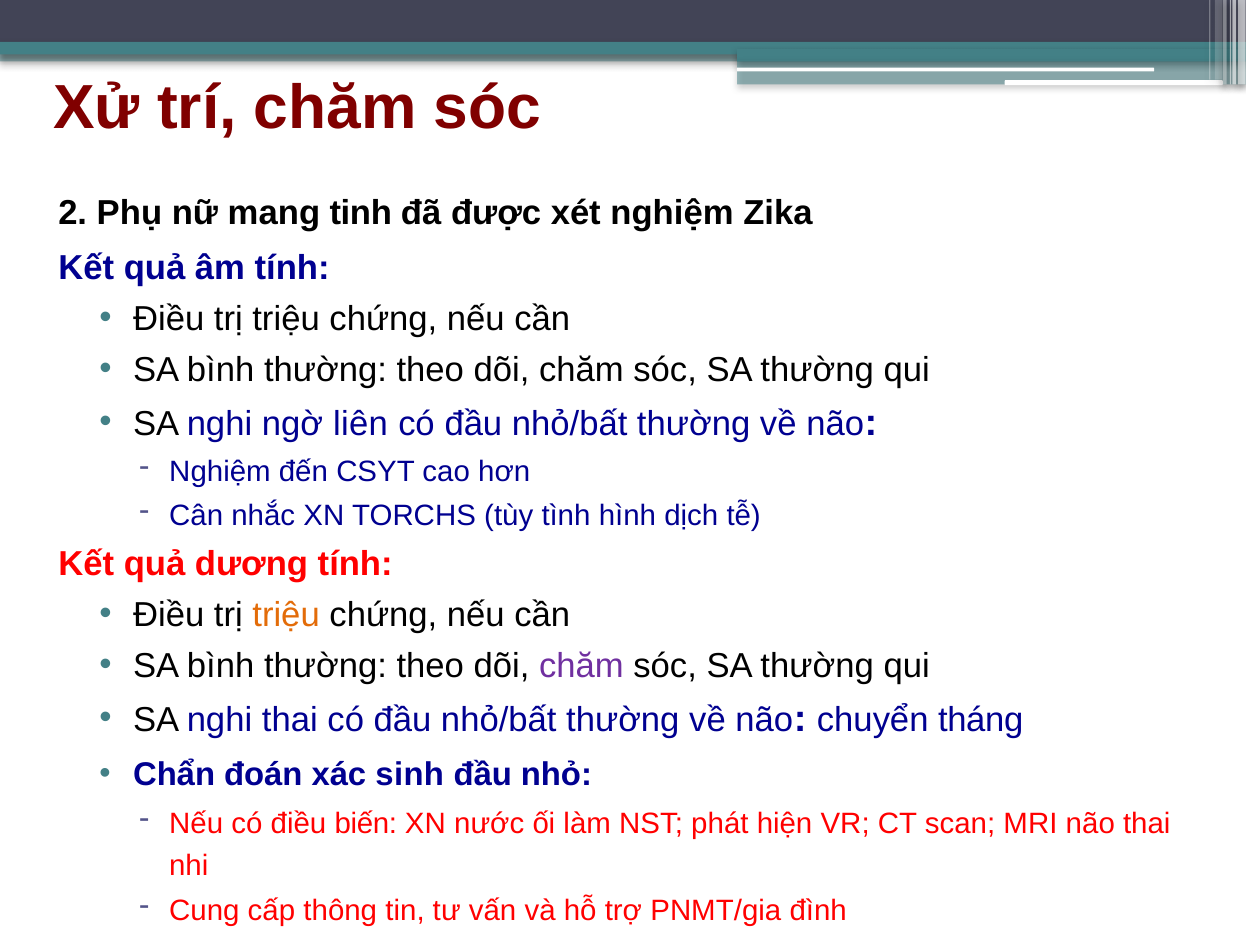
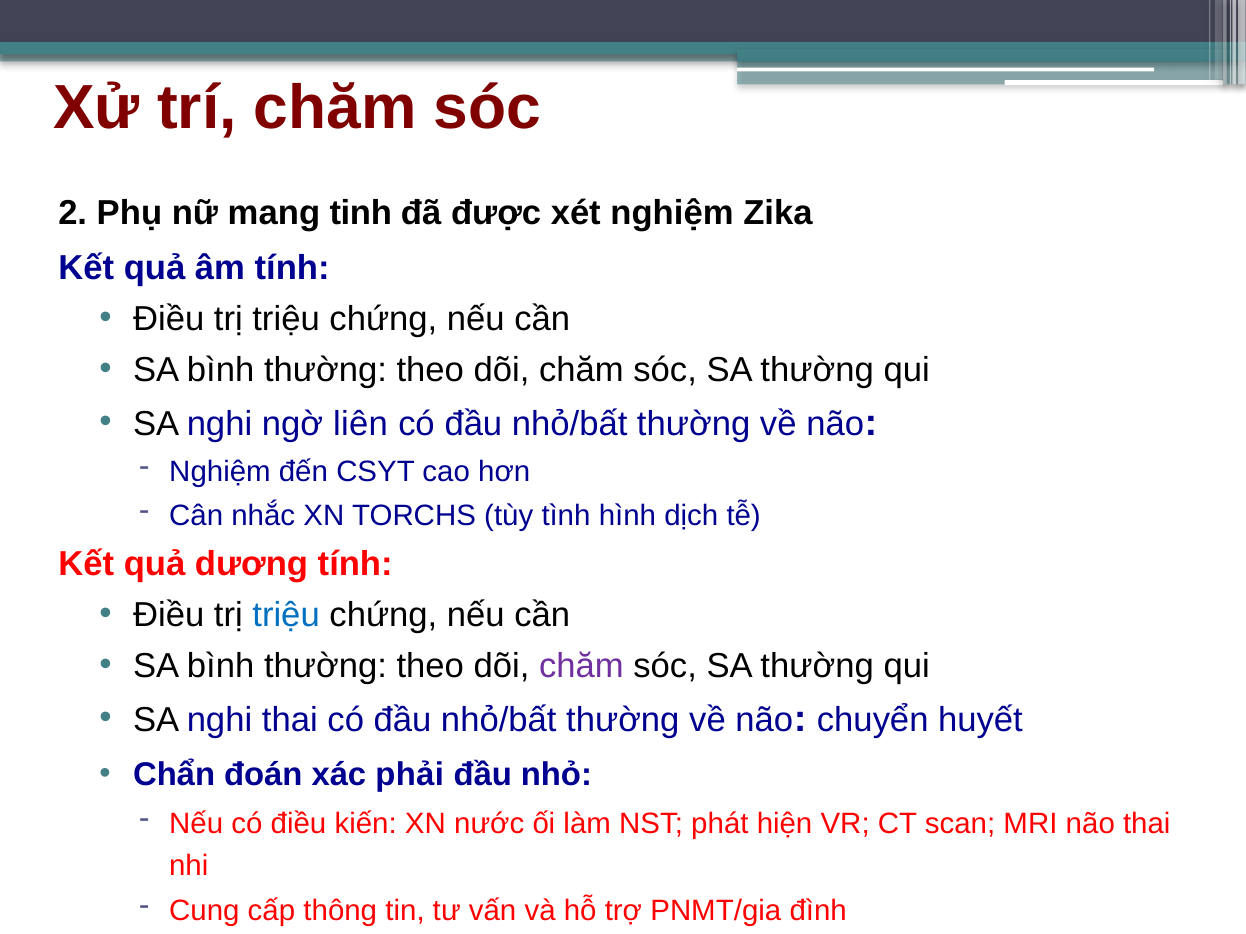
triệu colour: orange -> blue (286, 615)
tháng: tháng -> huyết (980, 721)
sinh: sinh -> phải (410, 775)
biến: biến -> kiến (366, 824)
